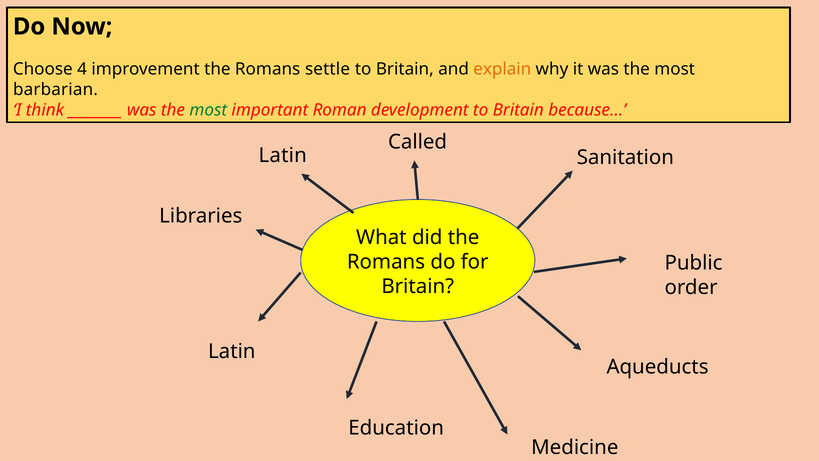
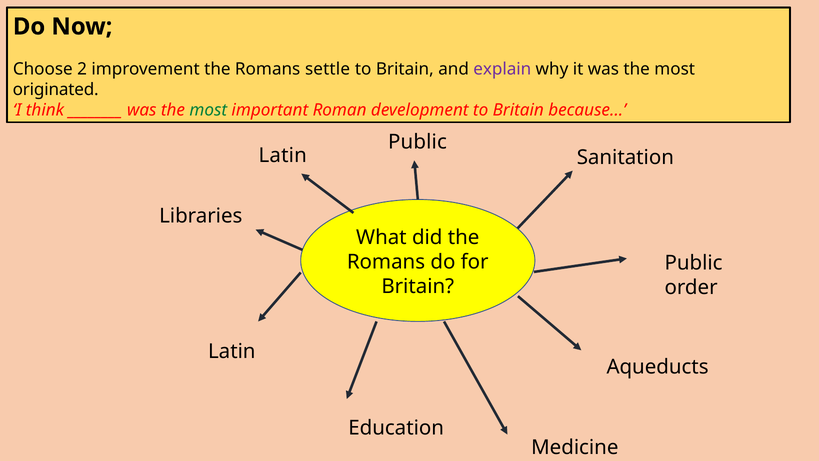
4: 4 -> 2 (82, 69)
explain colour: orange -> purple (502, 69)
barbarian: barbarian -> originated (56, 90)
Called: Called -> Public (417, 142)
